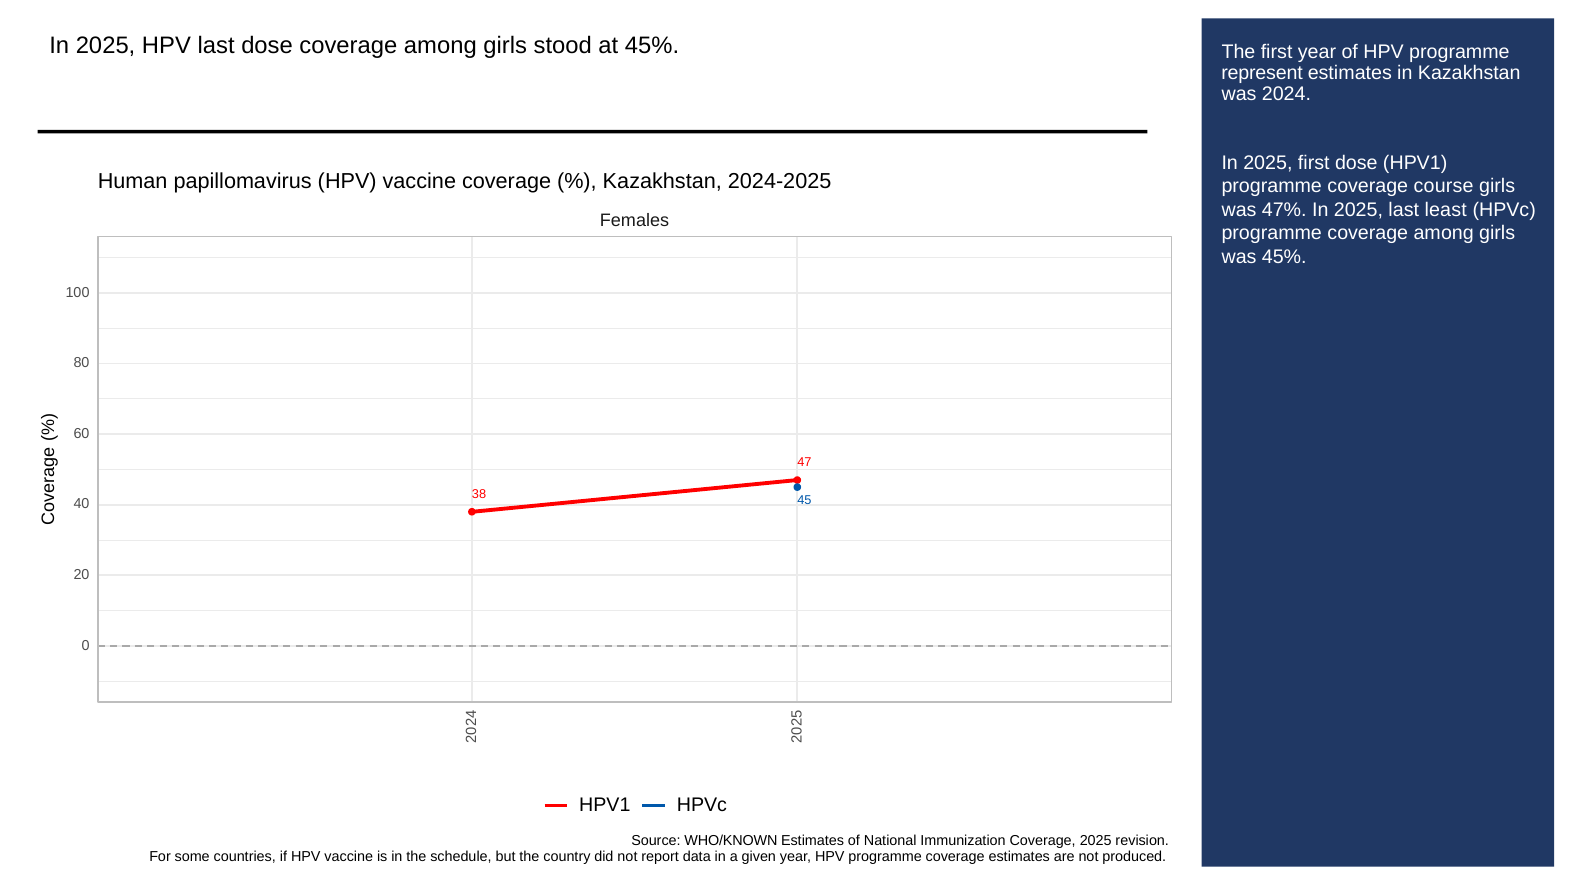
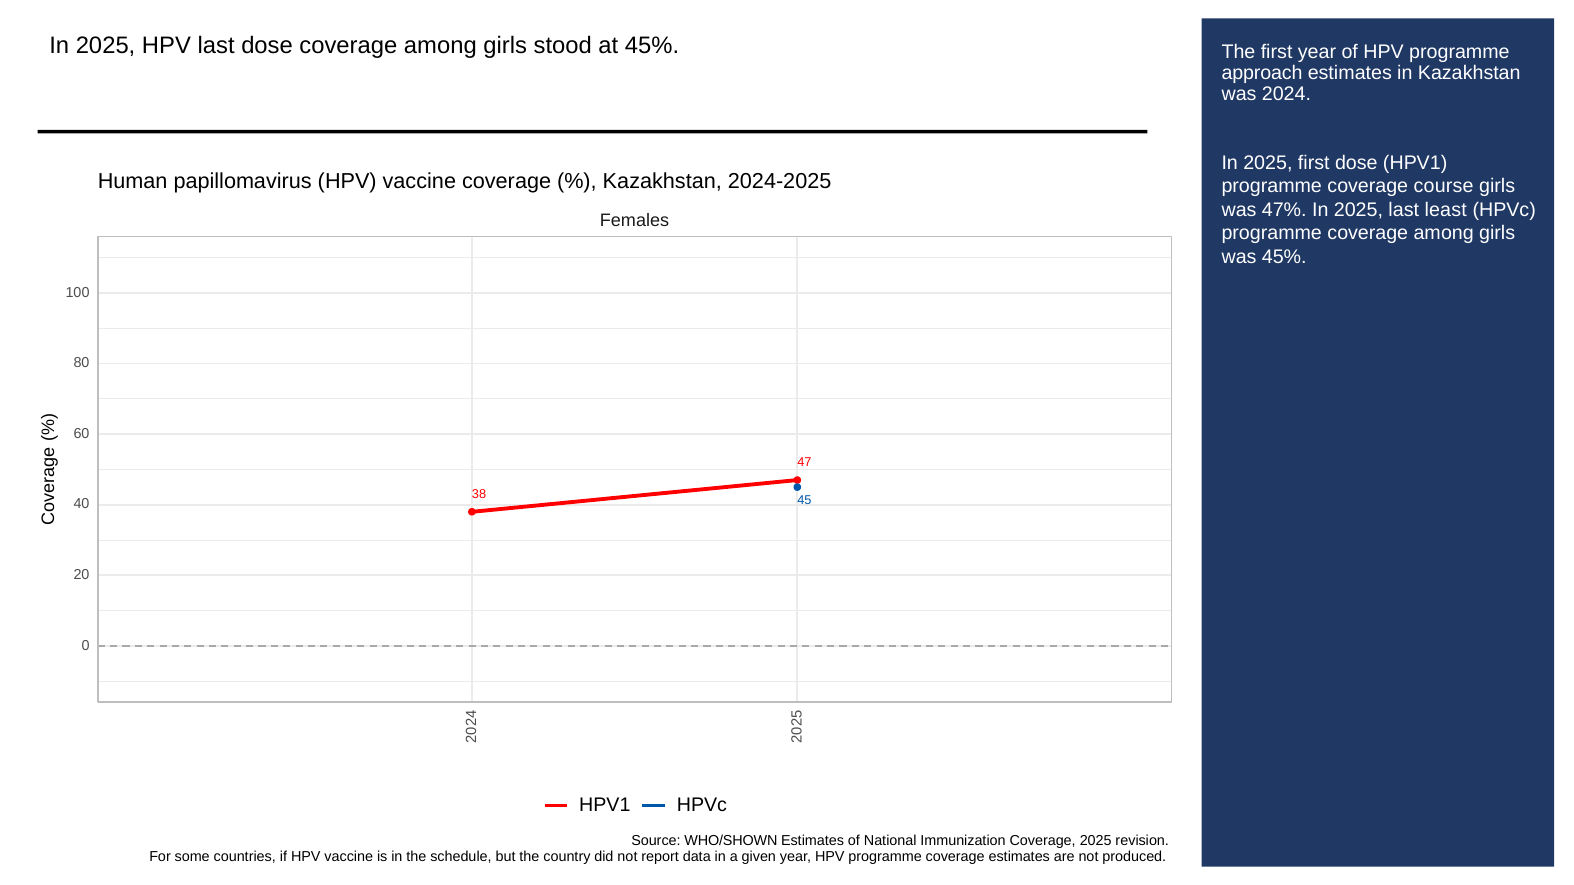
represent: represent -> approach (1262, 73)
WHO/KNOWN: WHO/KNOWN -> WHO/SHOWN (731, 841)
